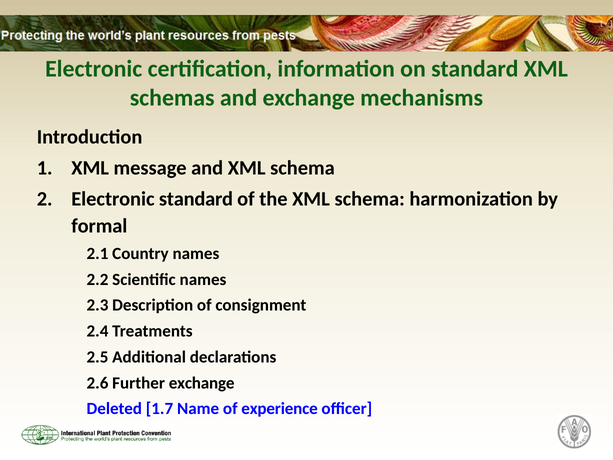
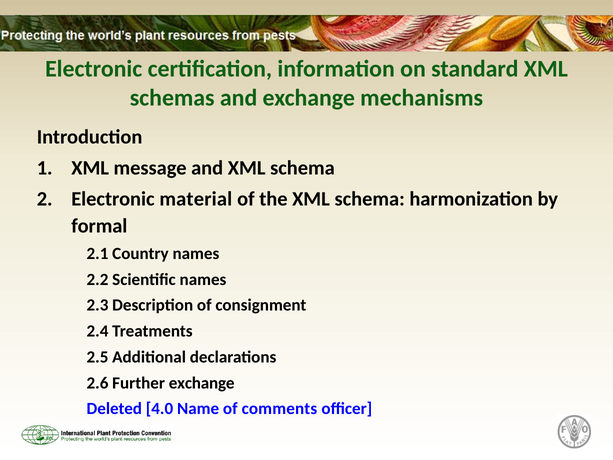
Electronic standard: standard -> material (196, 199)
1.7: 1.7 -> 4.0 (160, 409)
experience: experience -> comments (279, 409)
